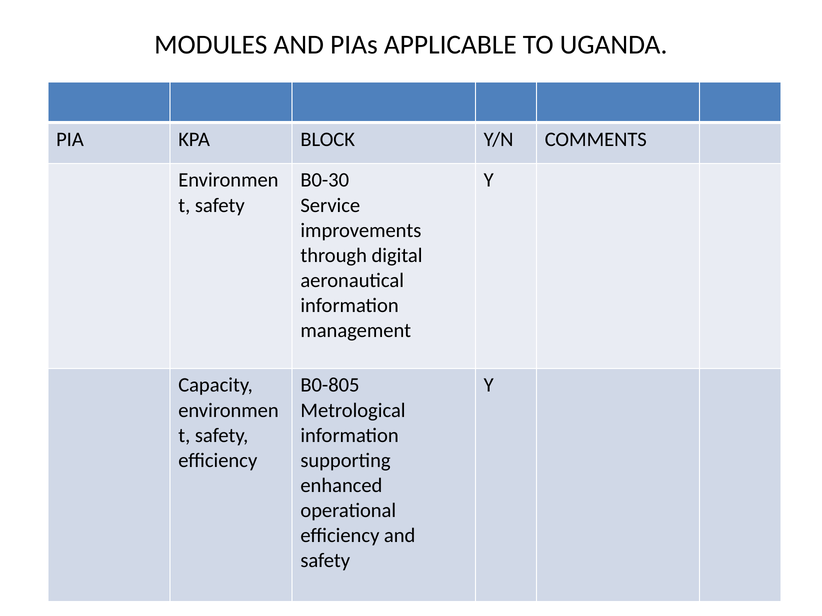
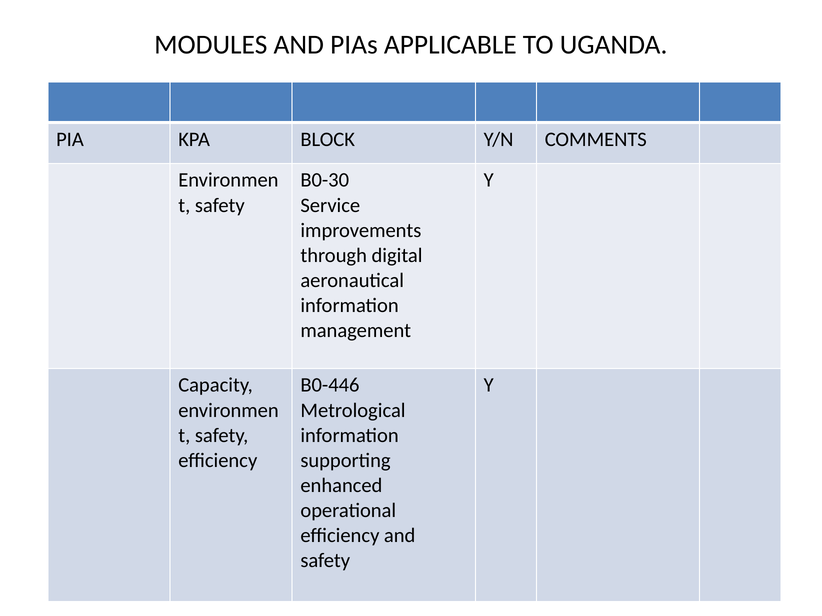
B0-805: B0-805 -> B0-446 (330, 386)
